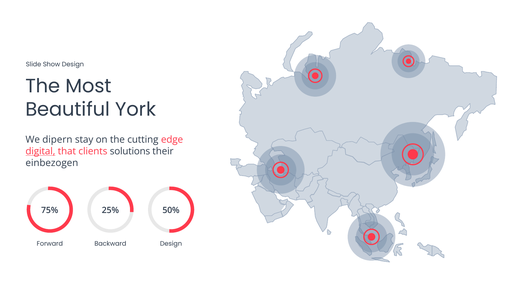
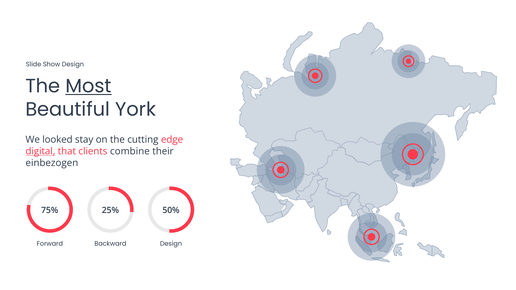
Most underline: none -> present (88, 86)
dipern: dipern -> looked (57, 140)
solutions: solutions -> combine (130, 151)
